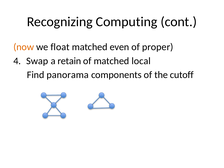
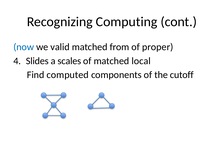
now colour: orange -> blue (24, 47)
float: float -> valid (60, 47)
even: even -> from (119, 47)
Swap: Swap -> Slides (37, 61)
retain: retain -> scales (69, 61)
panorama: panorama -> computed (68, 75)
